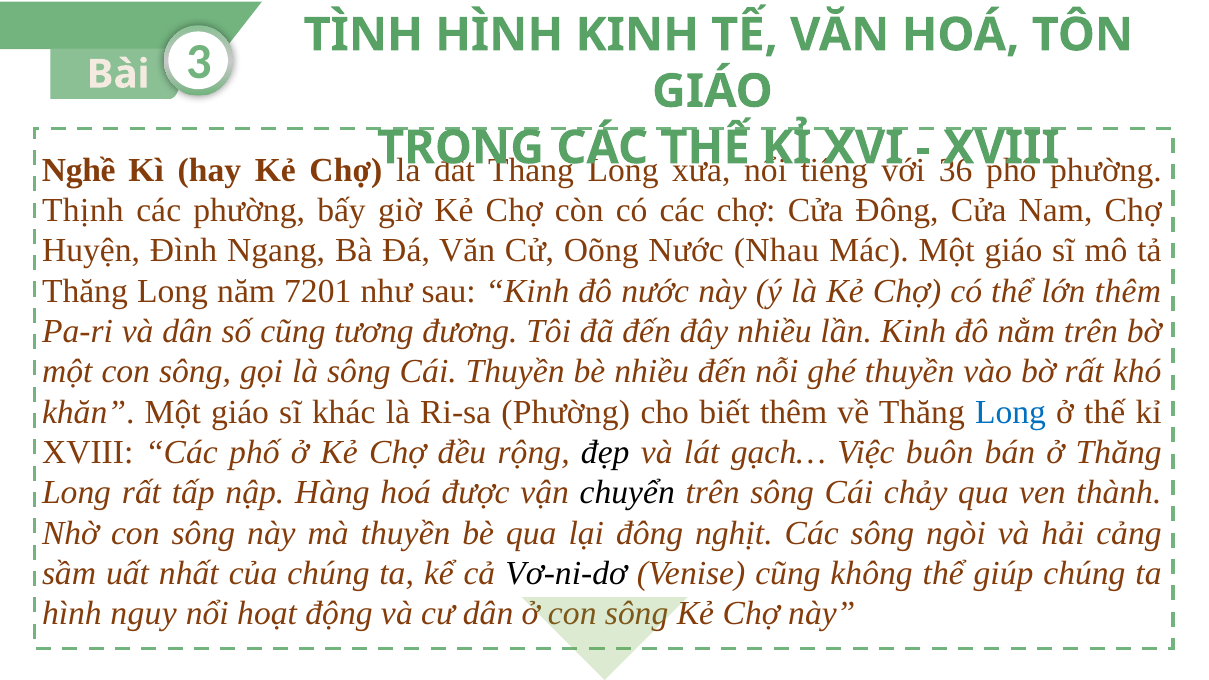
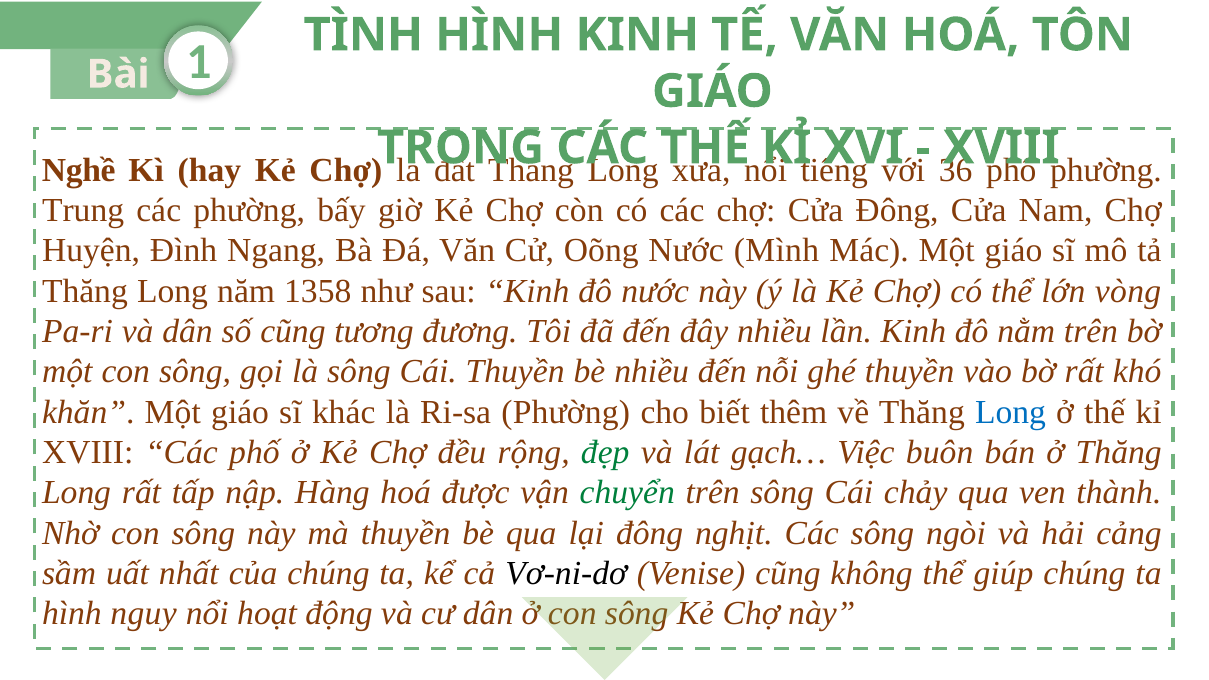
3: 3 -> 1 (199, 61)
Thịnh: Thịnh -> Trung (83, 210)
Nhau: Nhau -> Mình (776, 251)
7201: 7201 -> 1358 (318, 291)
lớn thêm: thêm -> vòng (1128, 291)
đẹp colour: black -> green (605, 452)
chuyển colour: black -> green (627, 493)
